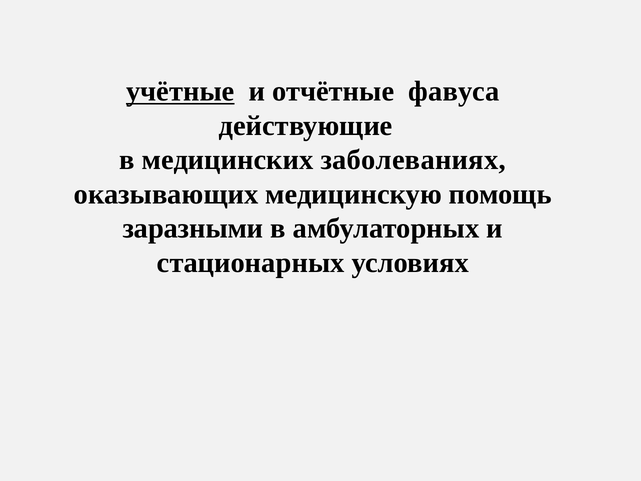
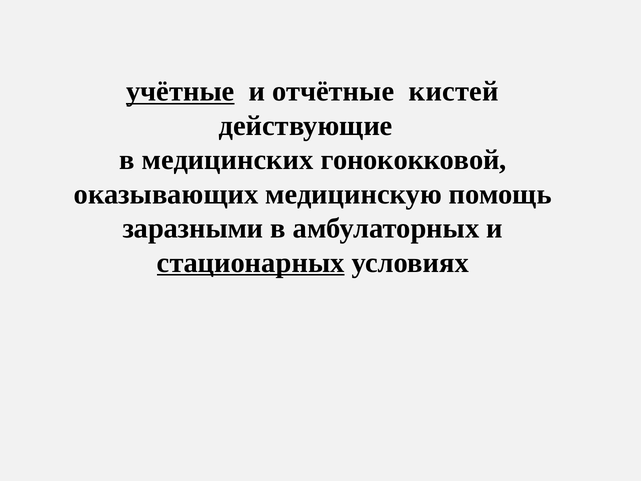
фавуса: фавуса -> кистей (454, 91)
заболеваниях: заболеваниях -> гонококковой (413, 160)
стационарных underline: none -> present (251, 262)
